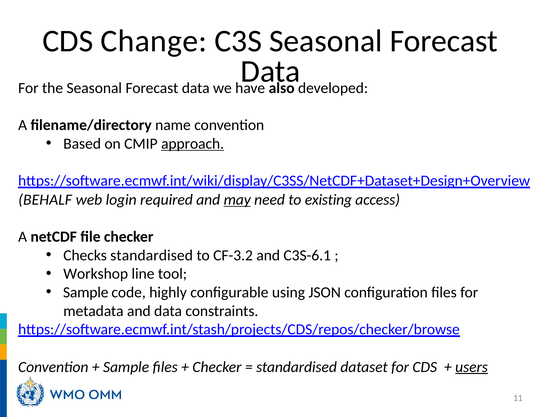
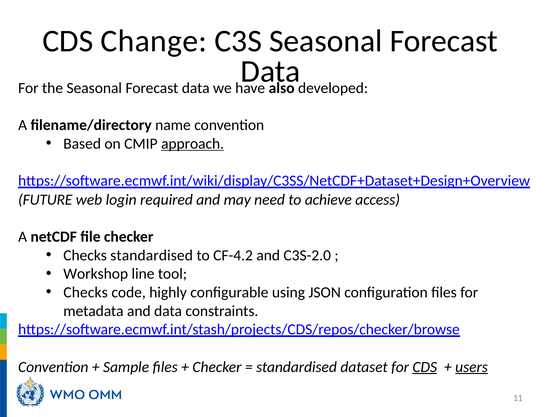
BEHALF: BEHALF -> FUTURE (45, 200)
may underline: present -> none (237, 200)
existing: existing -> achieve (328, 200)
CF-3.2: CF-3.2 -> CF-4.2 (233, 255)
C3S-6.1: C3S-6.1 -> C3S-2.0 (307, 255)
Sample: Sample -> Checks (86, 292)
CDS underline: none -> present (425, 367)
